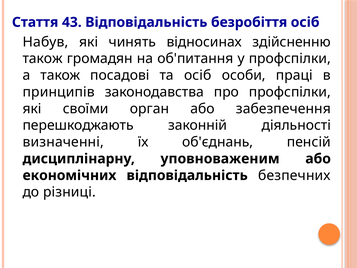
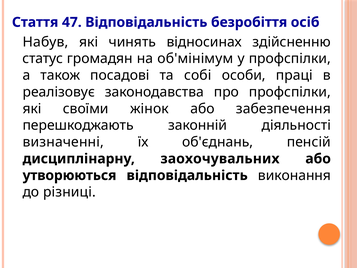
43: 43 -> 47 (72, 22)
також: також -> статус (43, 59)
об'питання: об'питання -> об'мінімум (195, 59)
та осіб: осіб -> собі (198, 75)
принципів: принципів -> реалізовує (59, 92)
орган: орган -> жінок (149, 109)
уповноваженим: уповноваженим -> заохочувальних (220, 159)
економічних: економічних -> утворюються (70, 175)
безпечних: безпечних -> виконання (294, 175)
